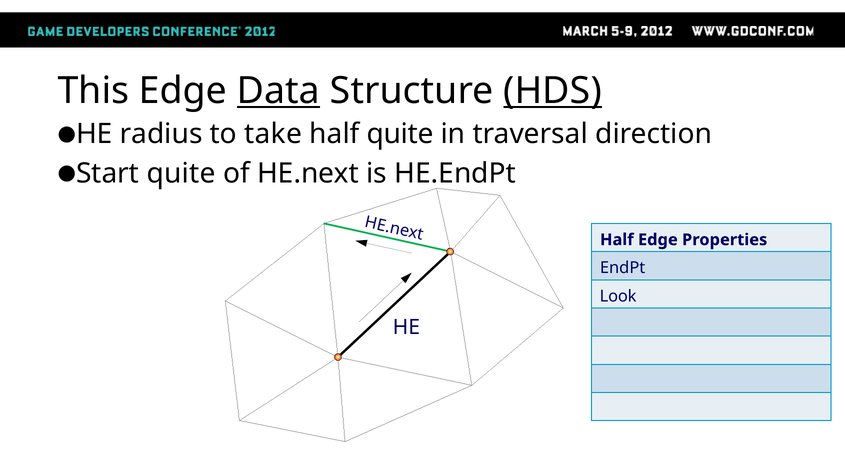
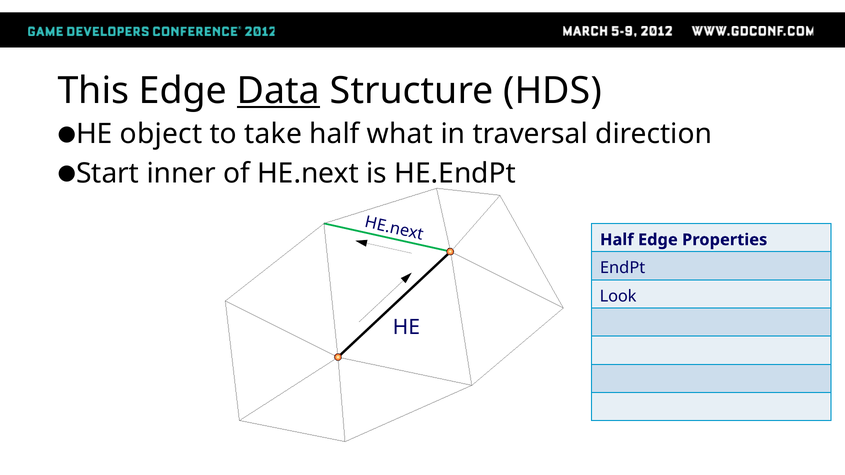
HDS underline: present -> none (553, 91)
radius: radius -> object (161, 134)
half quite: quite -> what (400, 134)
quite: quite -> inner (181, 173)
